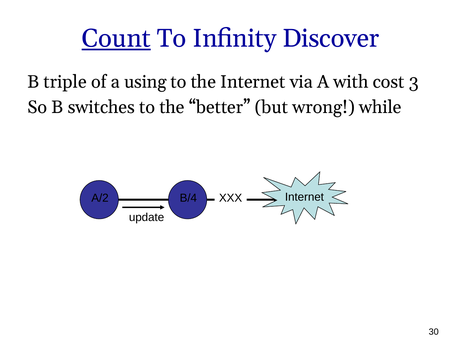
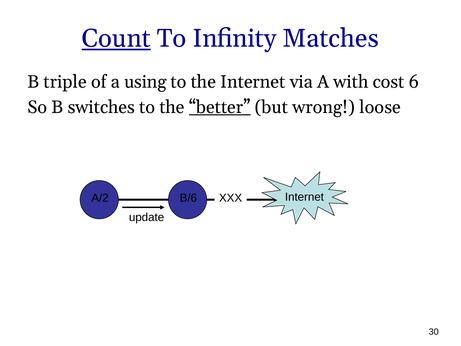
Discover: Discover -> Matches (331, 38)
3: 3 -> 6 (414, 82)
better underline: none -> present (220, 107)
while: while -> loose (380, 107)
B/4: B/4 -> B/6 (188, 198)
